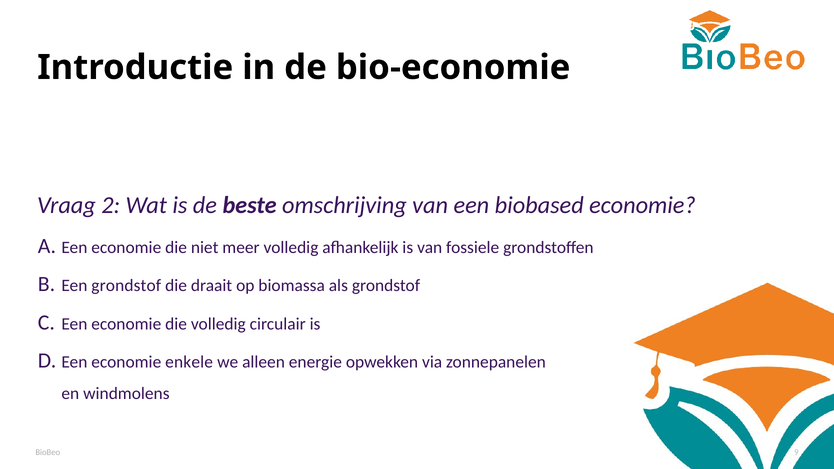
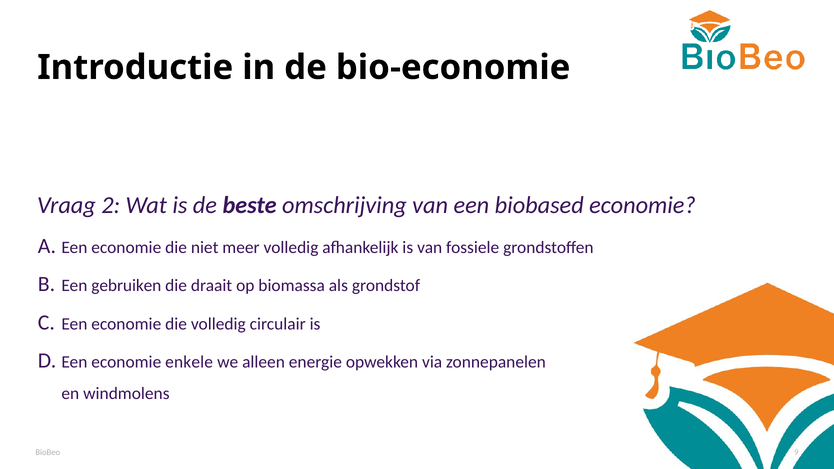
Een grondstof: grondstof -> gebruiken (126, 286)
